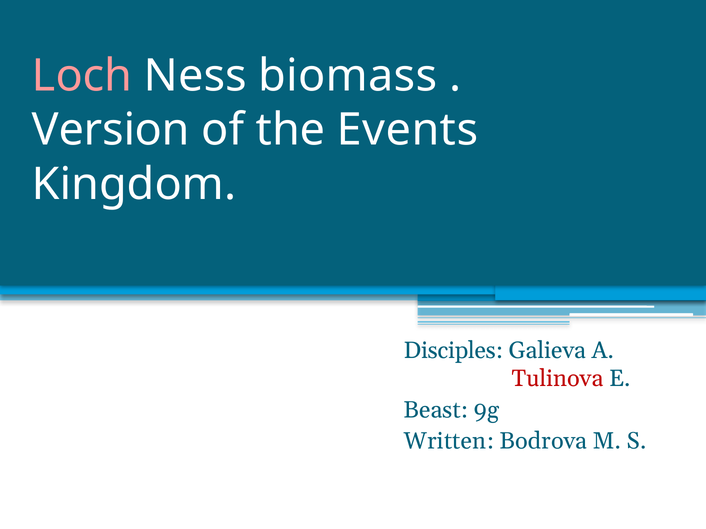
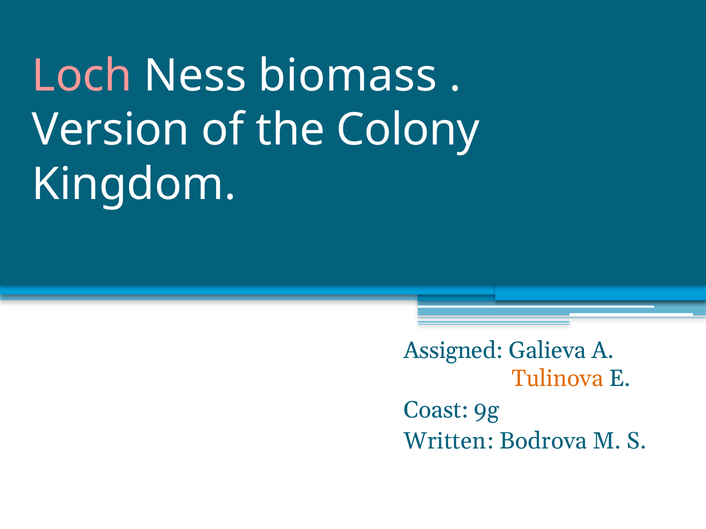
Events: Events -> Colony (408, 130)
Disciples: Disciples -> Assigned (454, 351)
Tulinova colour: red -> orange (557, 379)
Beast: Beast -> Coast (436, 410)
